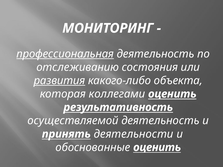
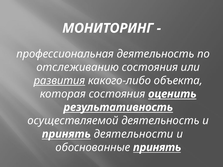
профессиональная underline: present -> none (65, 54)
которая коллегами: коллегами -> состояния (117, 94)
обоснованные оценить: оценить -> принять (157, 148)
